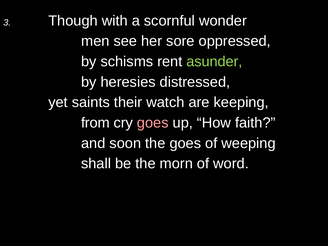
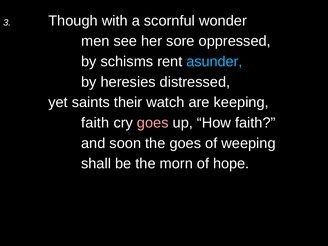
asunder colour: light green -> light blue (214, 62)
from: from -> faith (95, 123)
word: word -> hope (231, 164)
